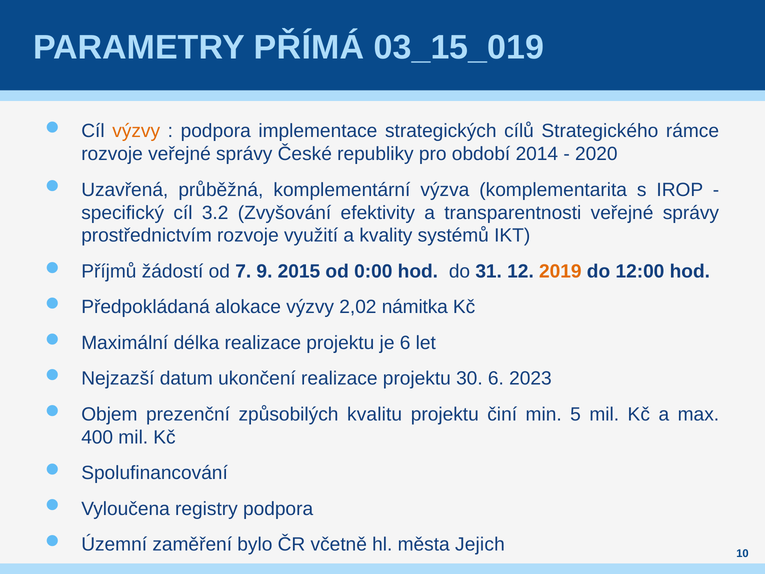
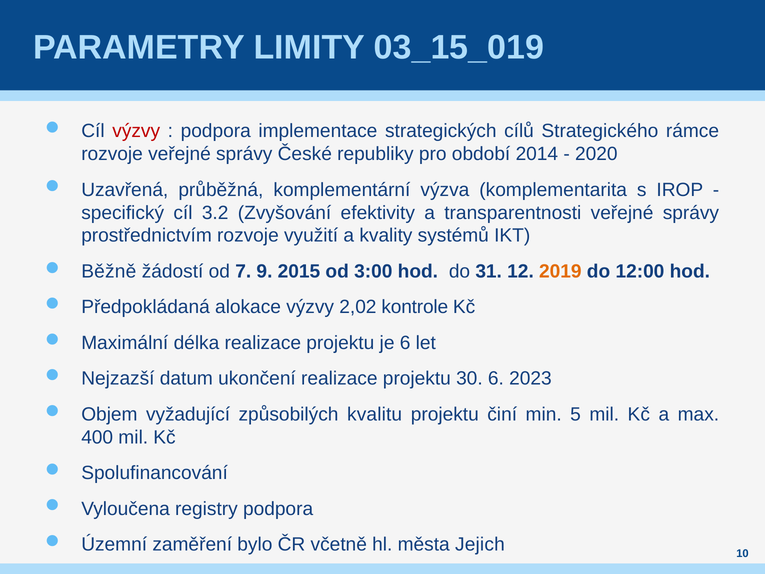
PŘÍMÁ: PŘÍMÁ -> LIMITY (309, 48)
výzvy colour: orange -> red (136, 131)
Příjmů: Příjmů -> Běžně (109, 271)
0:00: 0:00 -> 3:00 (373, 271)
námitka: námitka -> kontrole (415, 307)
prezenční: prezenční -> vyžadující (188, 414)
